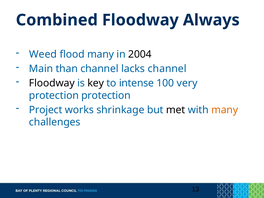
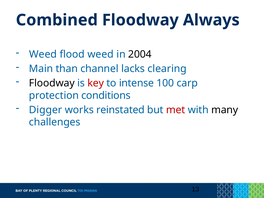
flood many: many -> weed (101, 54)
lacks channel: channel -> clearing (167, 69)
key colour: black -> red (96, 83)
very: very -> carp (187, 83)
protection protection: protection -> conditions (106, 95)
Project: Project -> Digger (46, 110)
shrinkage: shrinkage -> reinstated (121, 110)
met colour: black -> red (176, 110)
many colour: orange -> black (225, 110)
